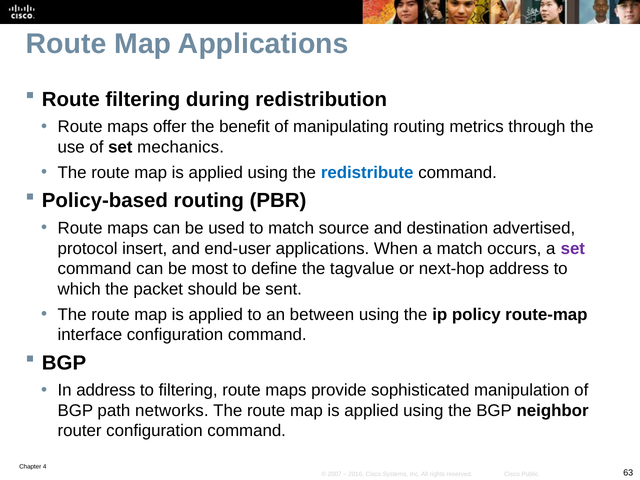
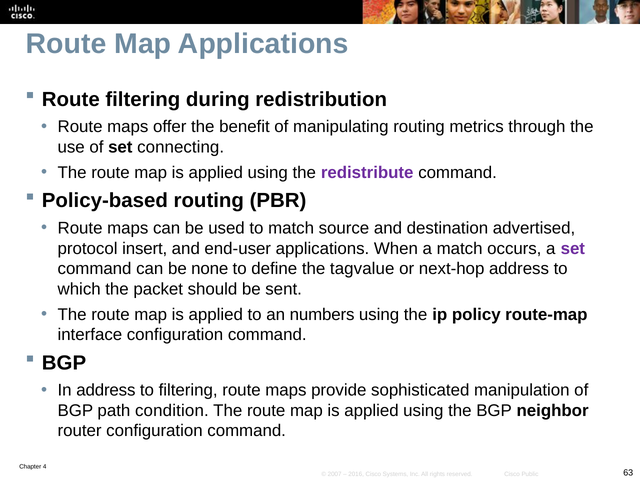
mechanics: mechanics -> connecting (181, 147)
redistribute colour: blue -> purple (367, 173)
most: most -> none (210, 269)
between: between -> numbers (322, 315)
networks: networks -> condition (172, 411)
